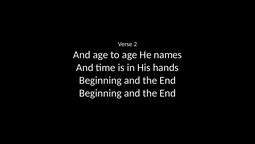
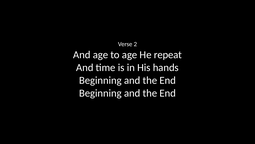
names: names -> repeat (168, 55)
